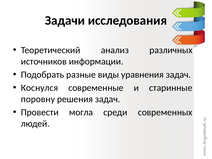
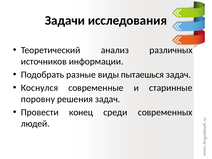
уравнения: уравнения -> пытаешься (142, 75)
могла: могла -> конец (81, 112)
